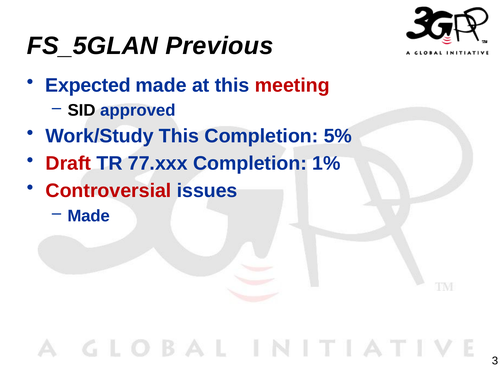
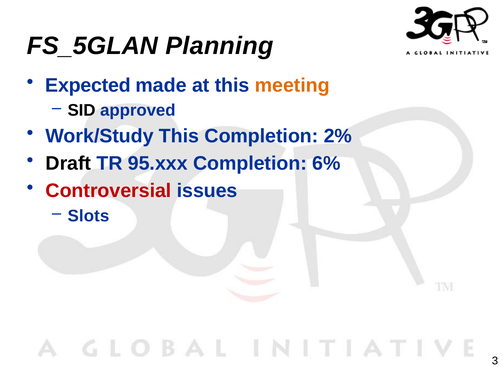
Previous: Previous -> Planning (219, 46)
meeting colour: red -> orange (292, 85)
5%: 5% -> 2% (338, 136)
Draft colour: red -> black (68, 164)
77.xxx: 77.xxx -> 95.xxx (158, 164)
1%: 1% -> 6% (326, 164)
Made: Made -> Slots (88, 216)
